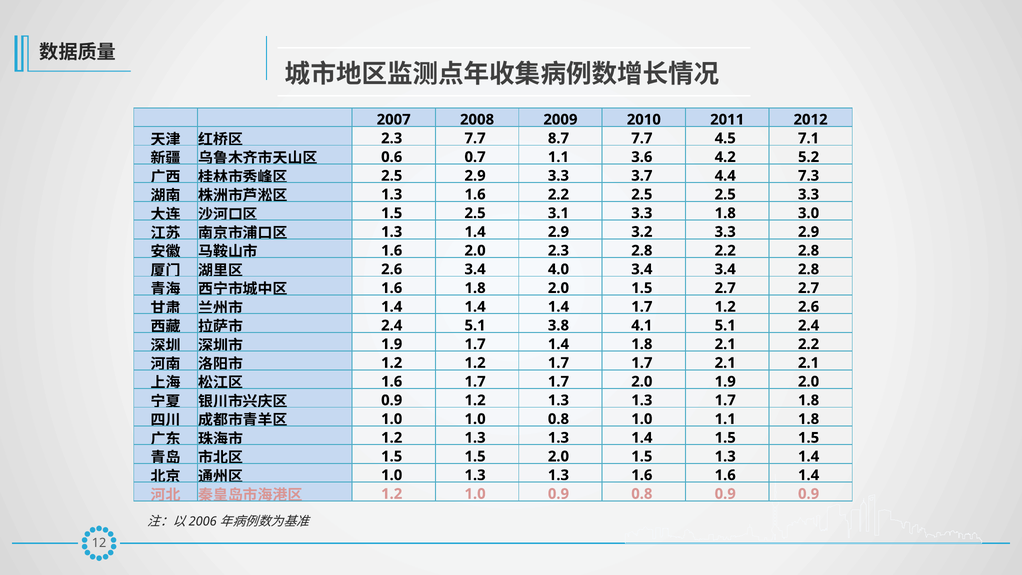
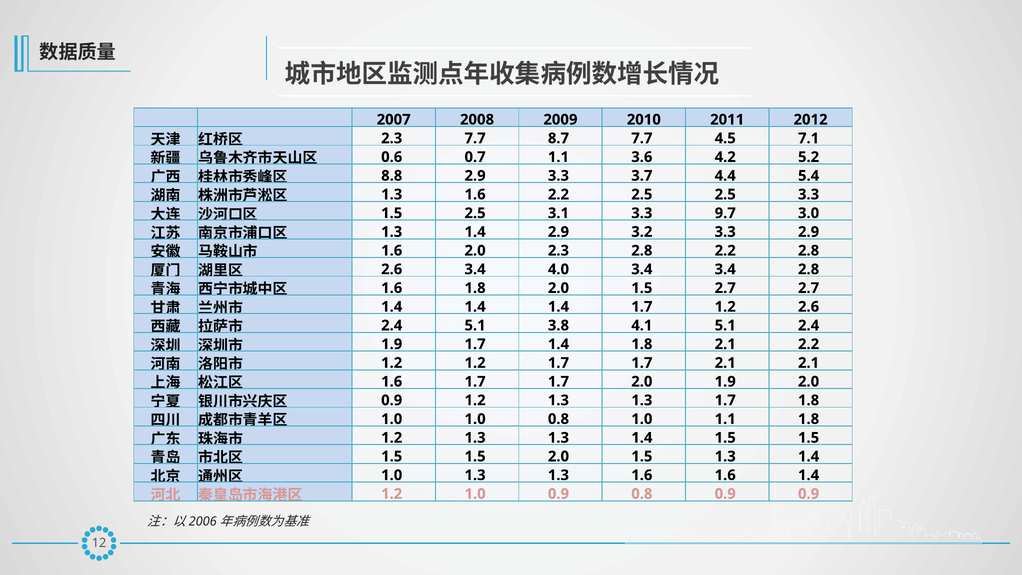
2.5: 2.5 -> 8.8 (392, 176)
7.3: 7.3 -> 5.4 (809, 176)
3.3 1.8: 1.8 -> 9.7 (725, 213)
